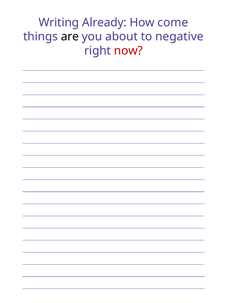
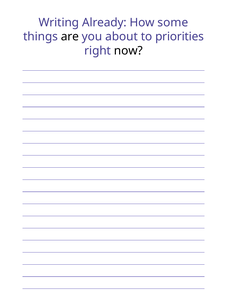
come: come -> some (173, 22)
negative: negative -> priorities (180, 37)
now colour: red -> black (128, 51)
